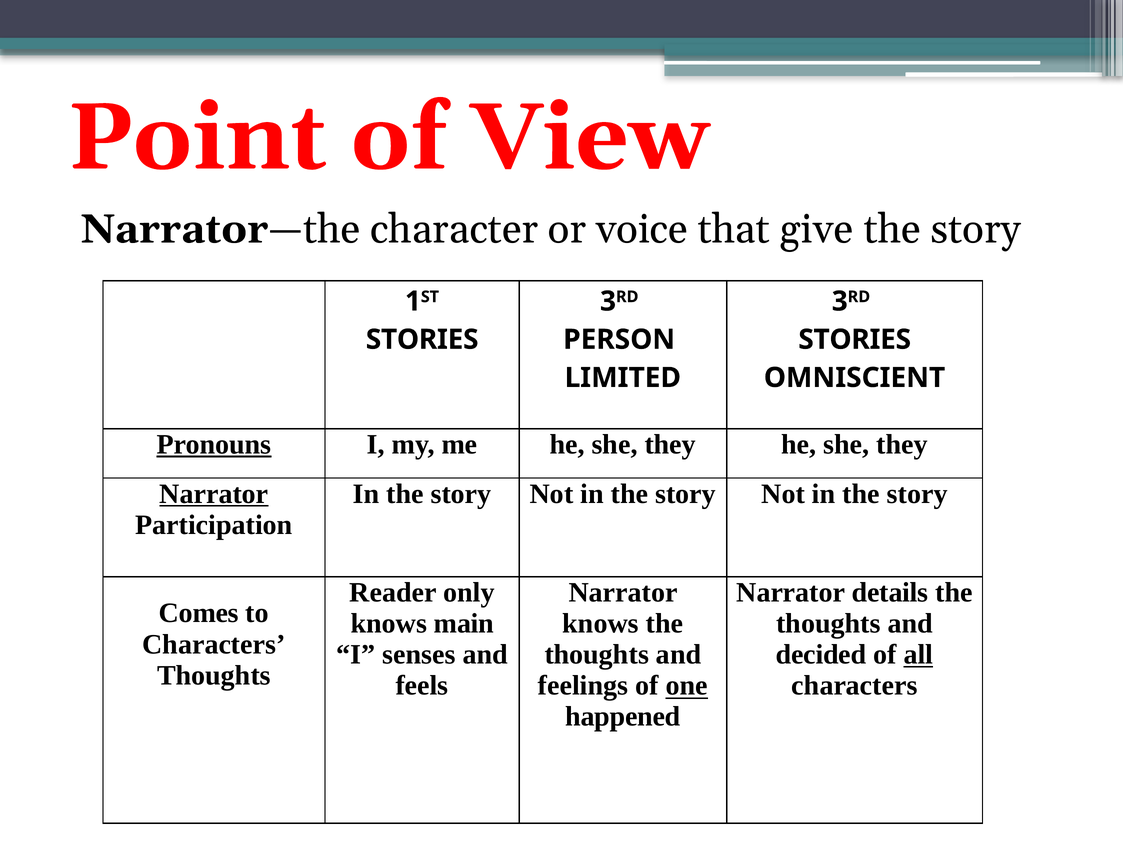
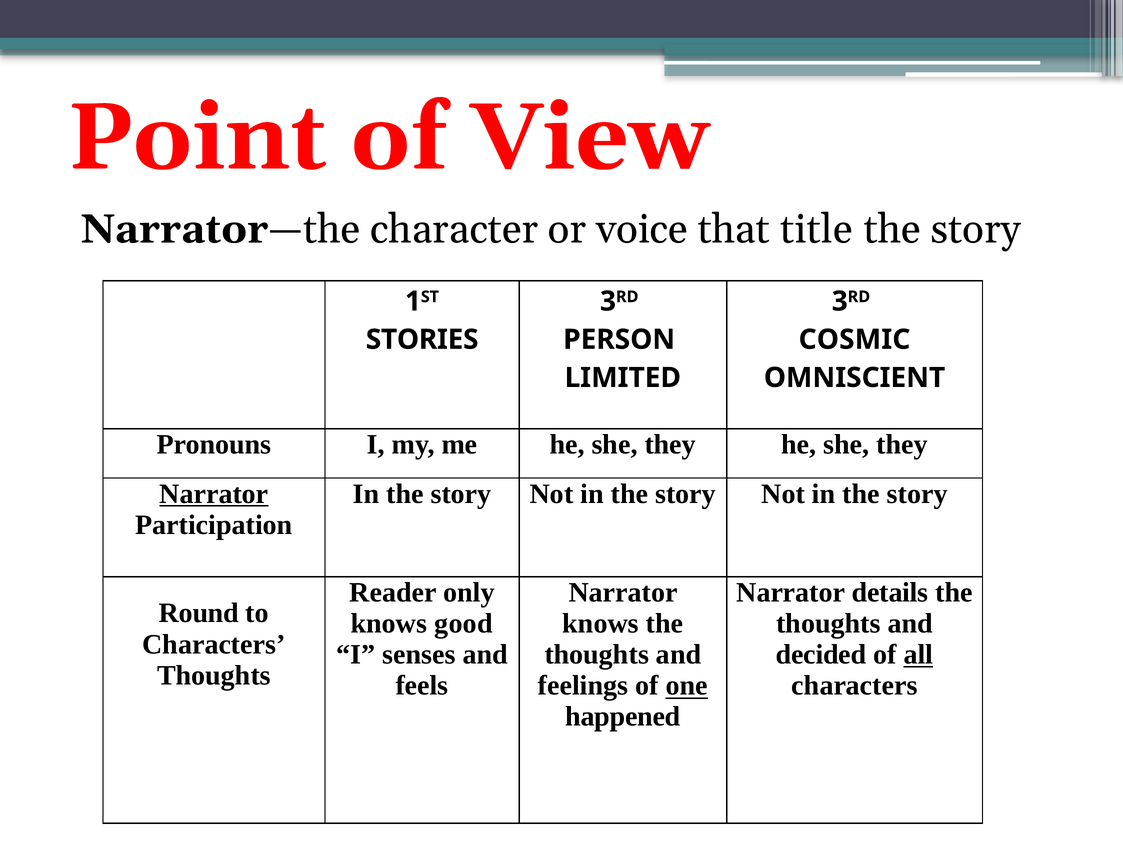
give: give -> title (817, 229)
STORIES: STORIES -> COSMIC (854, 340)
Pronouns underline: present -> none (214, 445)
Comes: Comes -> Round (199, 613)
main: main -> good (464, 624)
